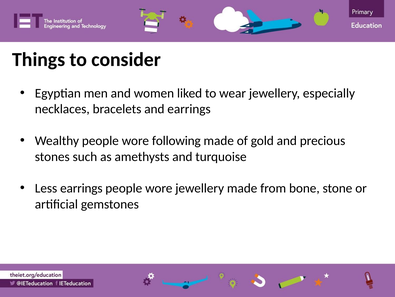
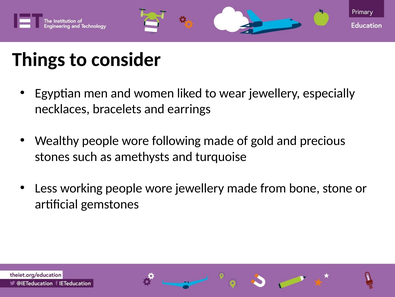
Less earrings: earrings -> working (81, 188)
